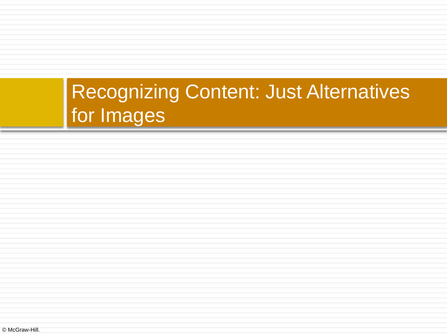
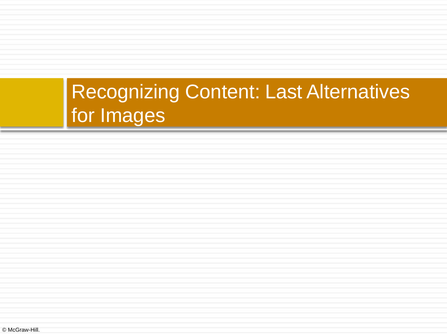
Just: Just -> Last (284, 92)
